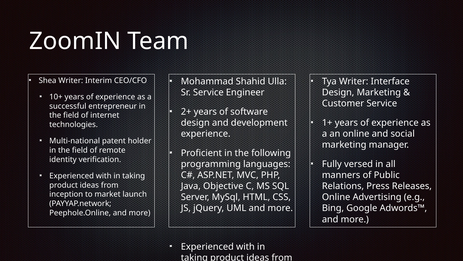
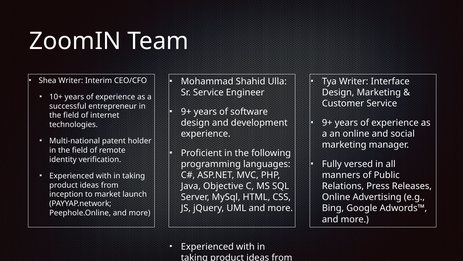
2+: 2+ -> 9+ (186, 112)
1+: 1+ -> 9+ (327, 123)
